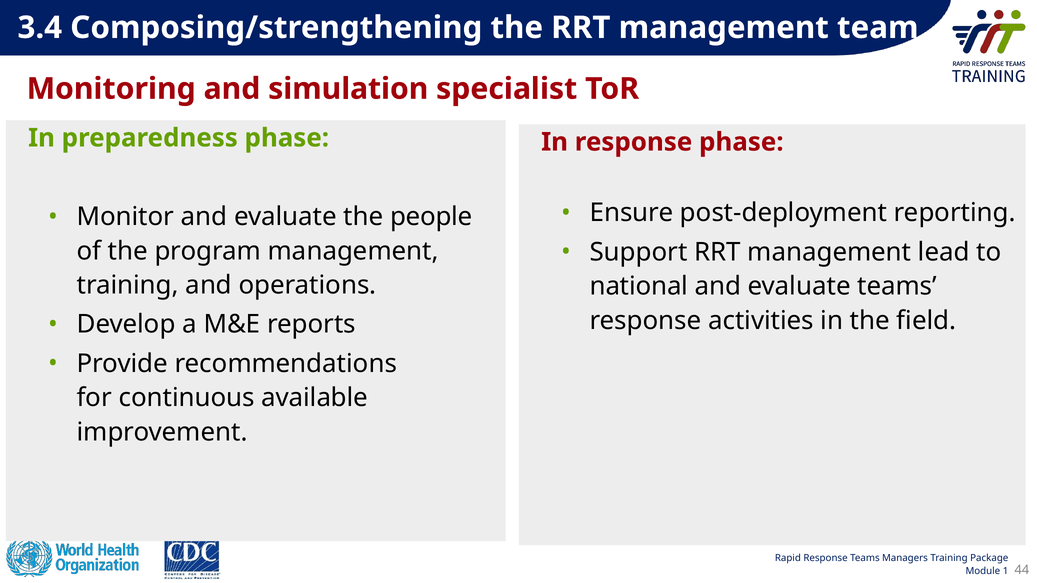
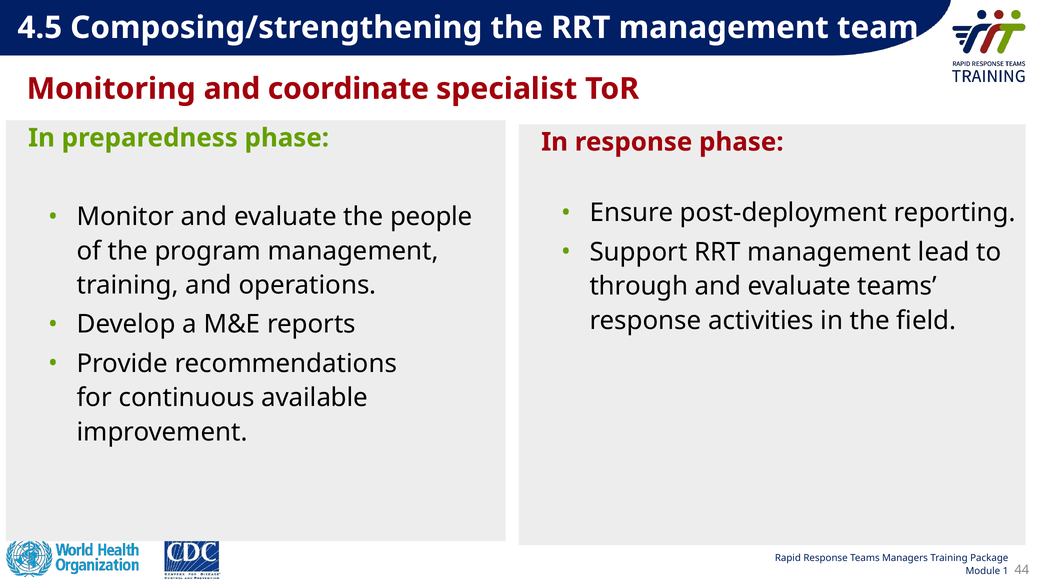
3.4: 3.4 -> 4.5 (40, 28)
simulation: simulation -> coordinate (348, 89)
national: national -> through (639, 286)
